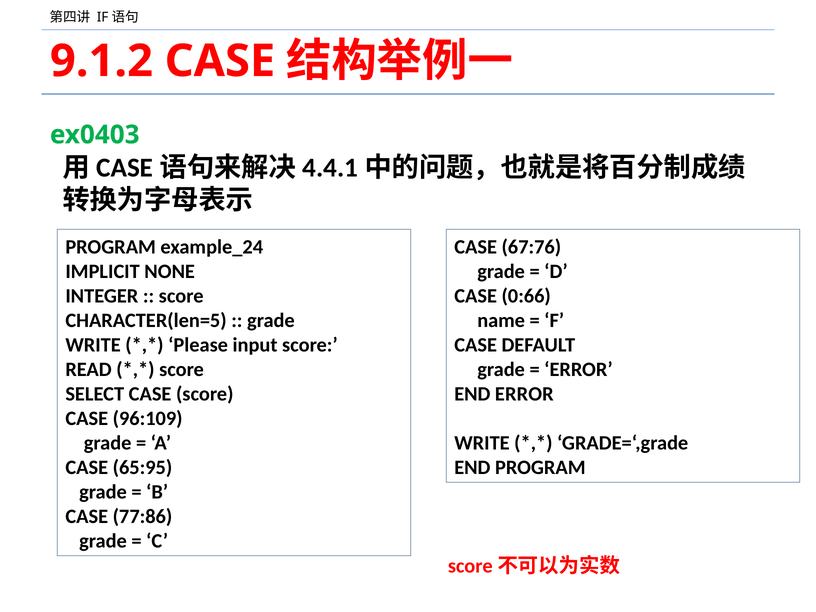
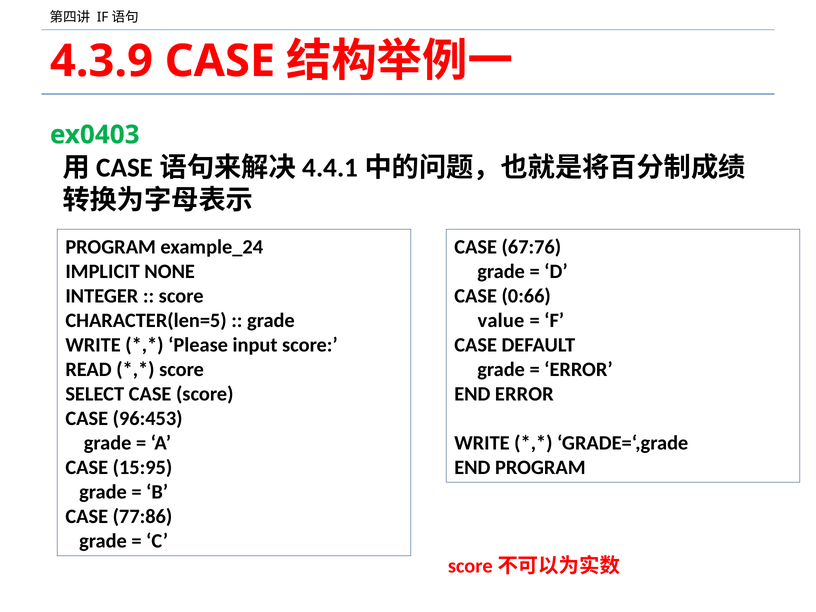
9.1.2: 9.1.2 -> 4.3.9 (101, 61)
name: name -> value (501, 321)
96:109: 96:109 -> 96:453 (148, 419)
65:95: 65:95 -> 15:95 (142, 467)
